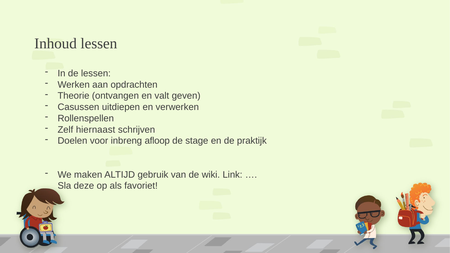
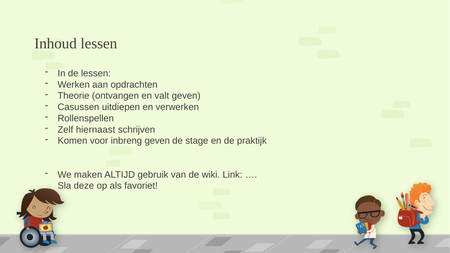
Doelen: Doelen -> Komen (72, 141)
inbreng afloop: afloop -> geven (157, 141)
